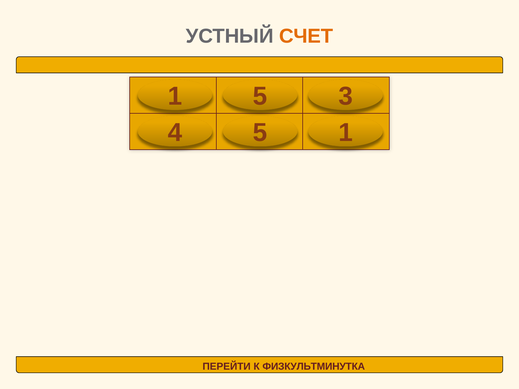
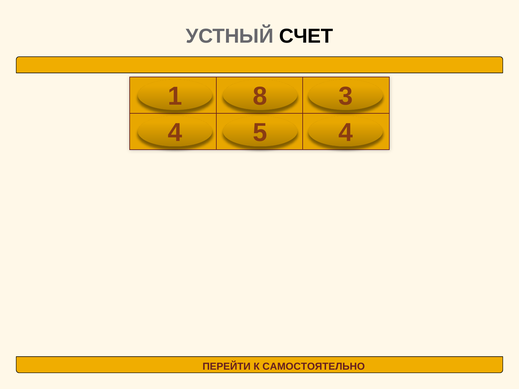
СЧЕТ colour: orange -> black (306, 36)
1 5: 5 -> 8 (260, 96)
5 1: 1 -> 4 (346, 133)
ФИЗКУЛЬТМИНУТКА: ФИЗКУЛЬТМИНУТКА -> САМОСТОЯТЕЛЬНО (314, 367)
